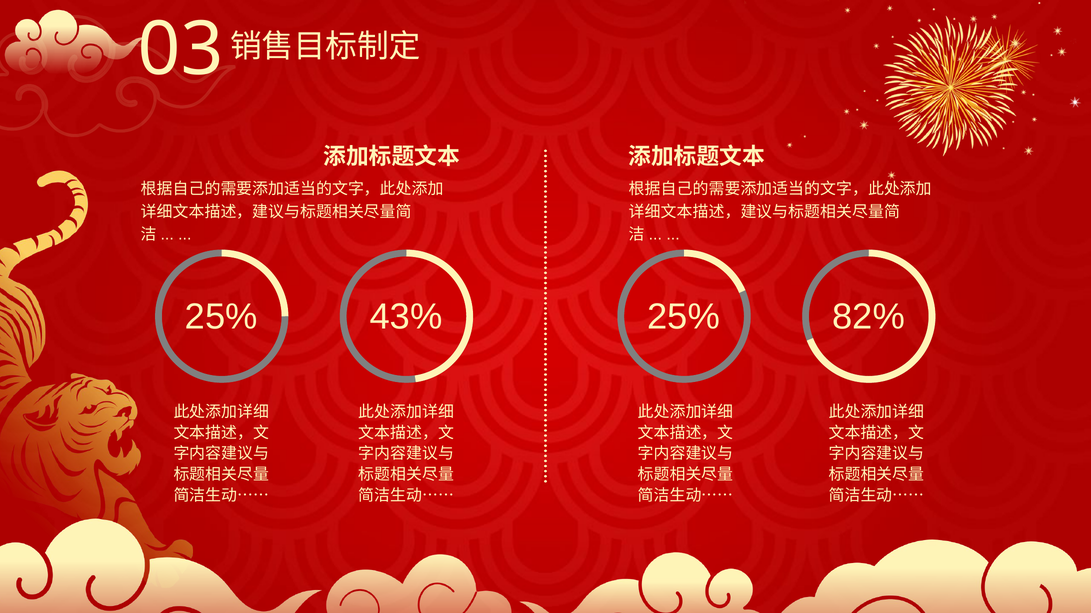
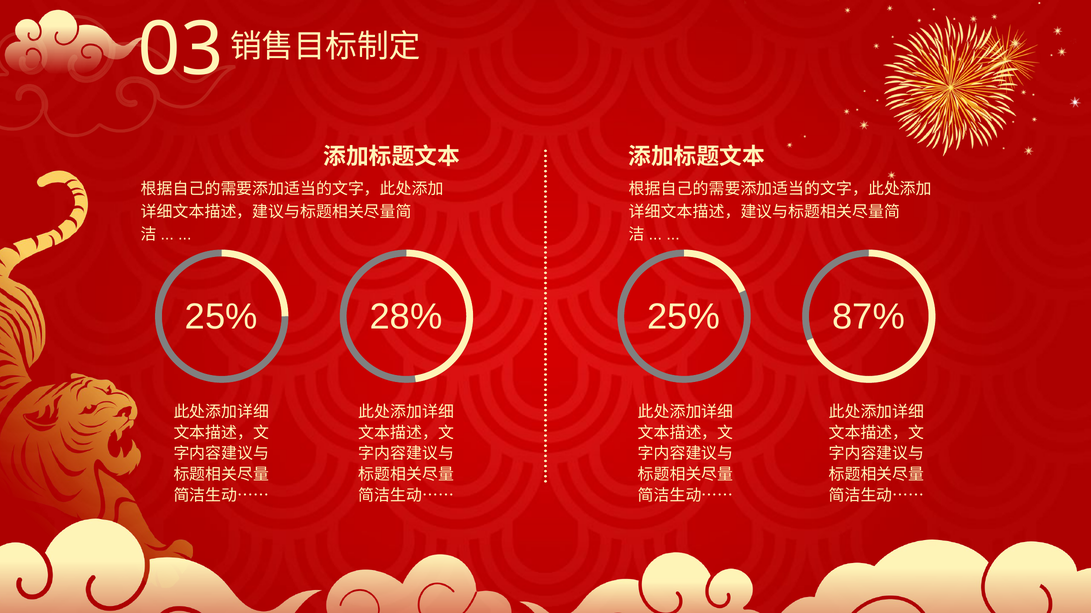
43%: 43% -> 28% (406, 317)
82%: 82% -> 87% (869, 317)
